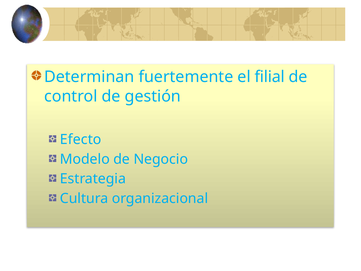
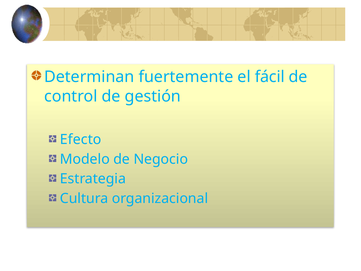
filial: filial -> fácil (270, 77)
